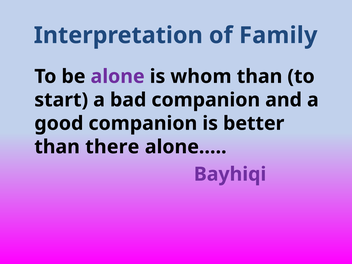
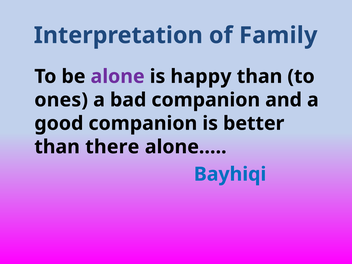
whom: whom -> happy (201, 76)
start: start -> ones (61, 100)
Bayhiqi colour: purple -> blue (230, 174)
